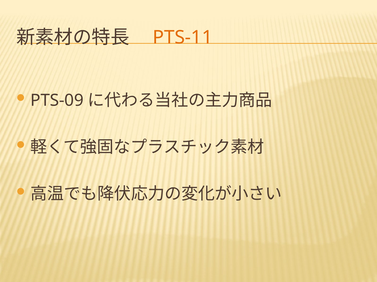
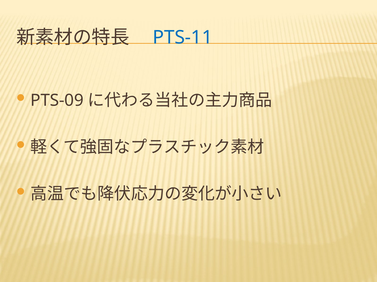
PTS-11 colour: orange -> blue (183, 37)
